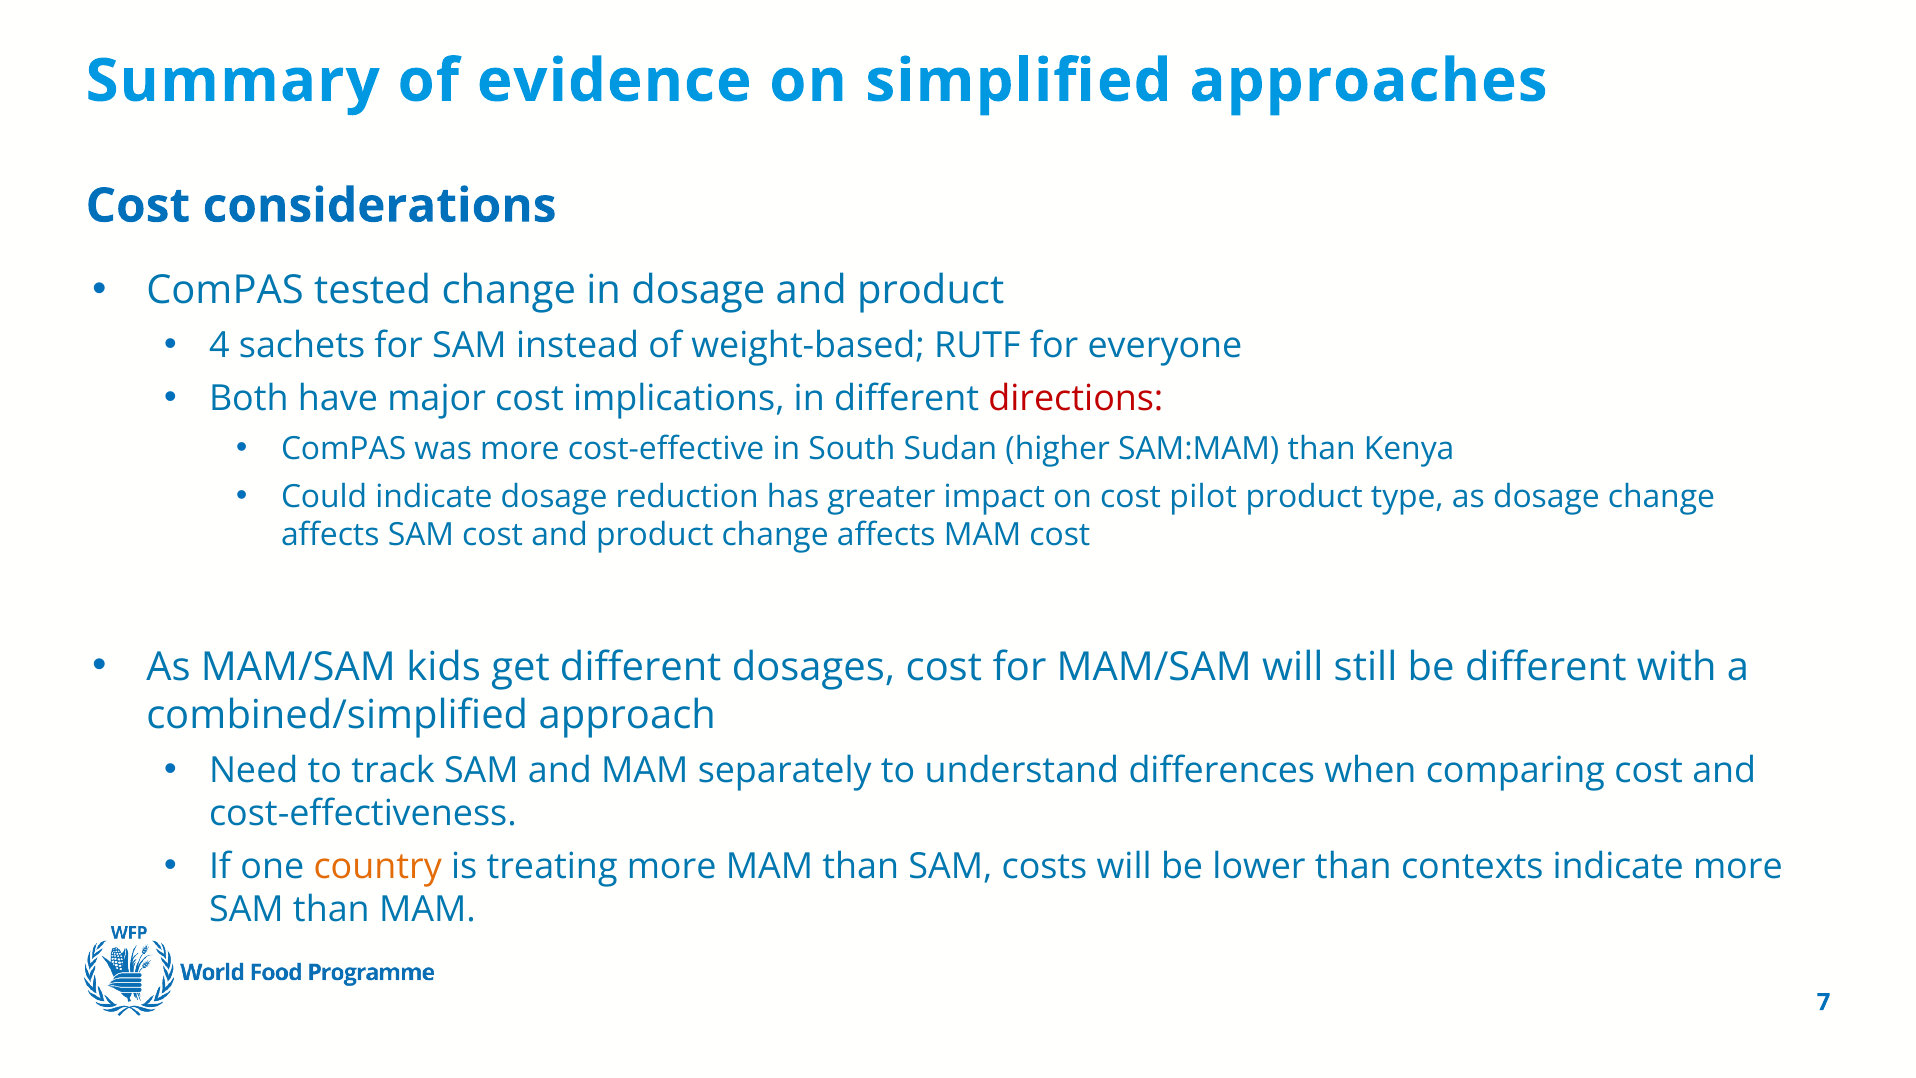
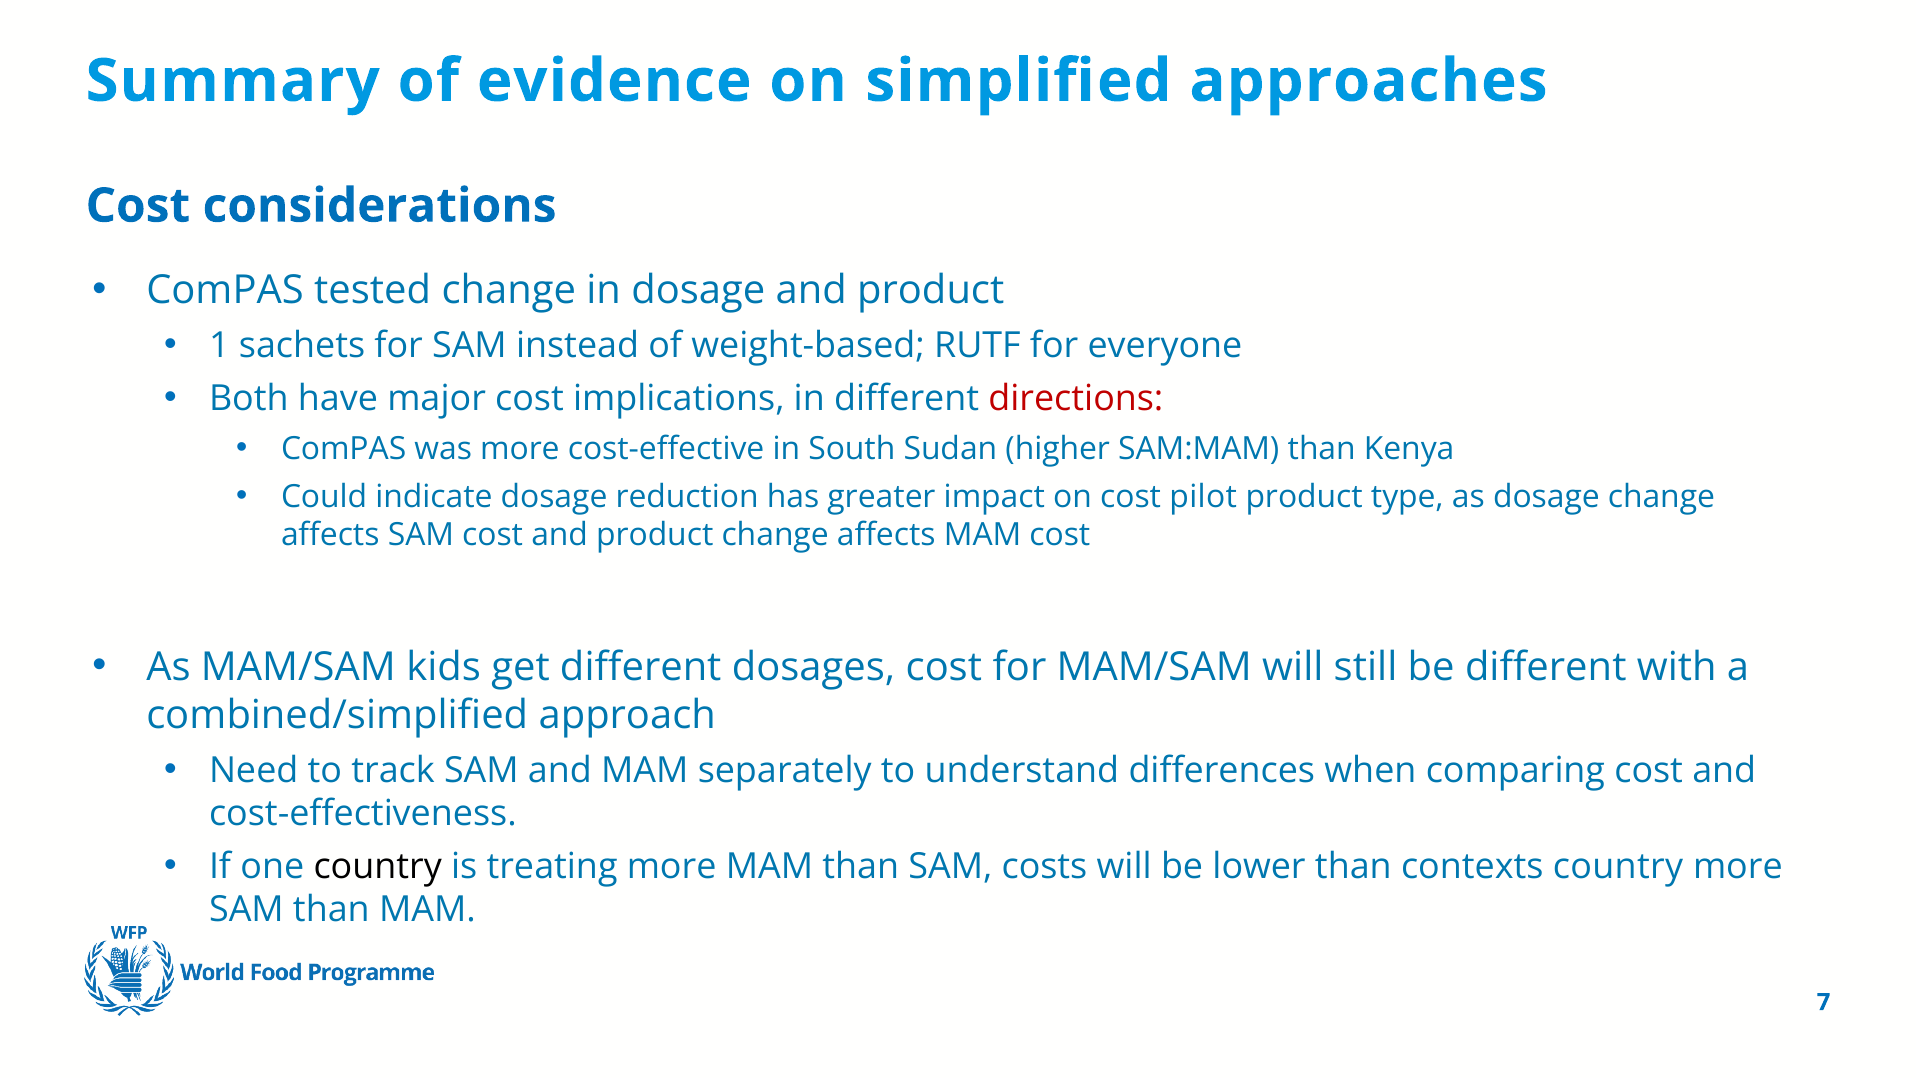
4: 4 -> 1 (219, 345)
country colour: orange -> black (378, 866)
contexts indicate: indicate -> country (1618, 866)
